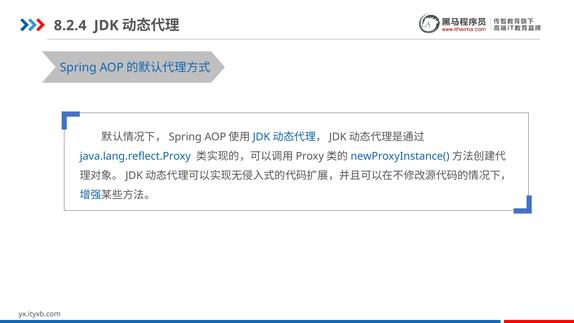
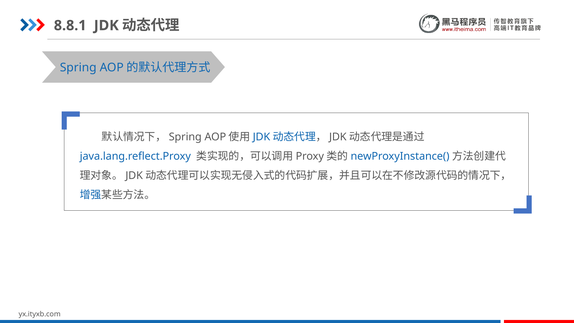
8.2.4: 8.2.4 -> 8.8.1 (70, 25)
